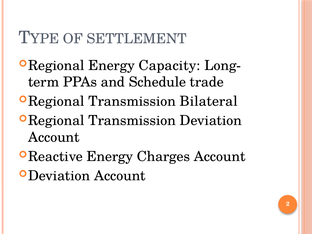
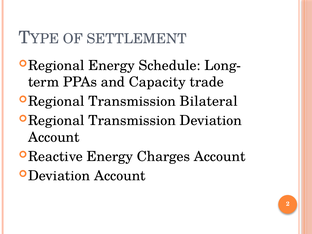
Capacity: Capacity -> Schedule (170, 65)
Schedule: Schedule -> Capacity (157, 82)
